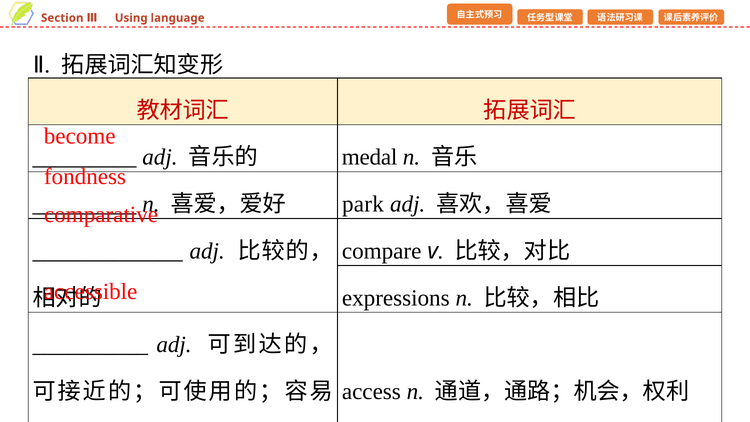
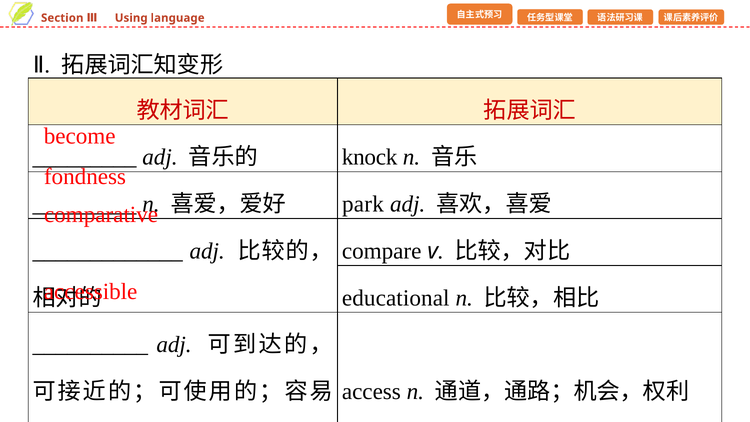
medal: medal -> knock (370, 157)
expressions: expressions -> educational (396, 298)
